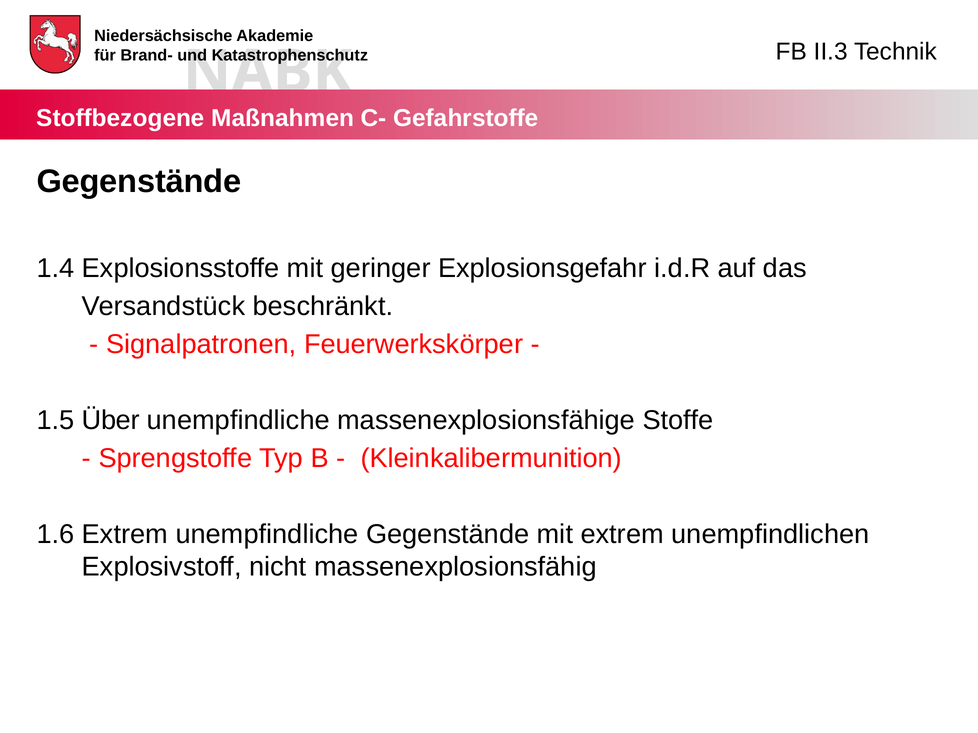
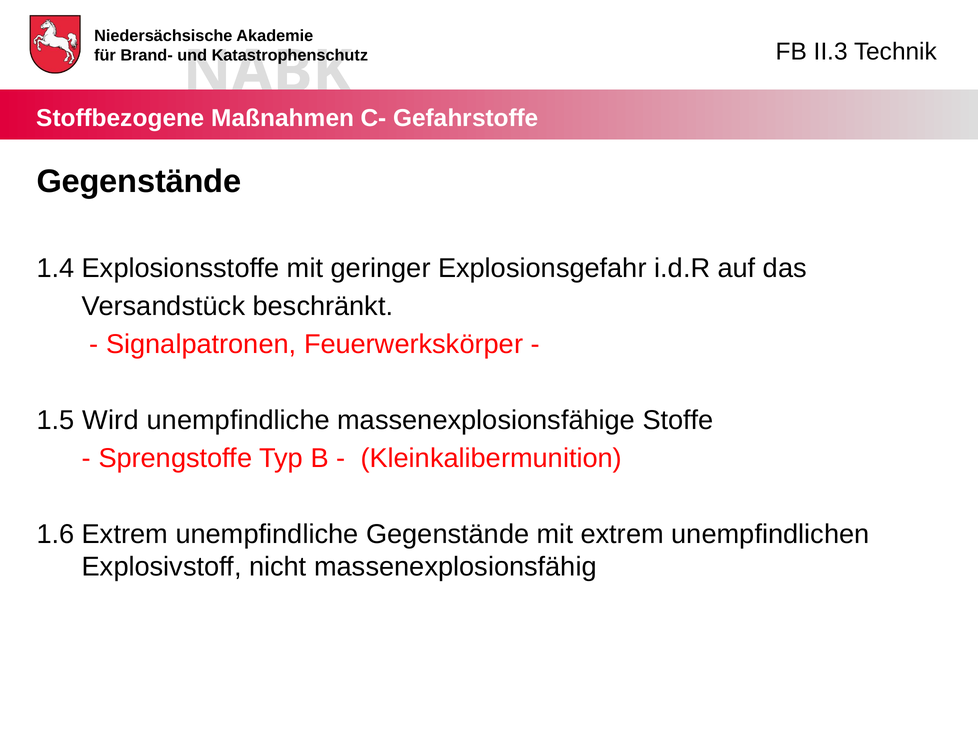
Über: Über -> Wird (110, 420)
